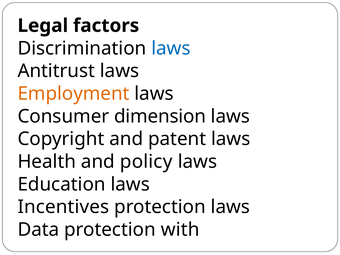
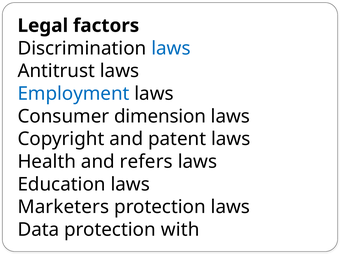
Employment colour: orange -> blue (74, 94)
policy: policy -> refers (146, 162)
Incentives: Incentives -> Marketers (63, 207)
